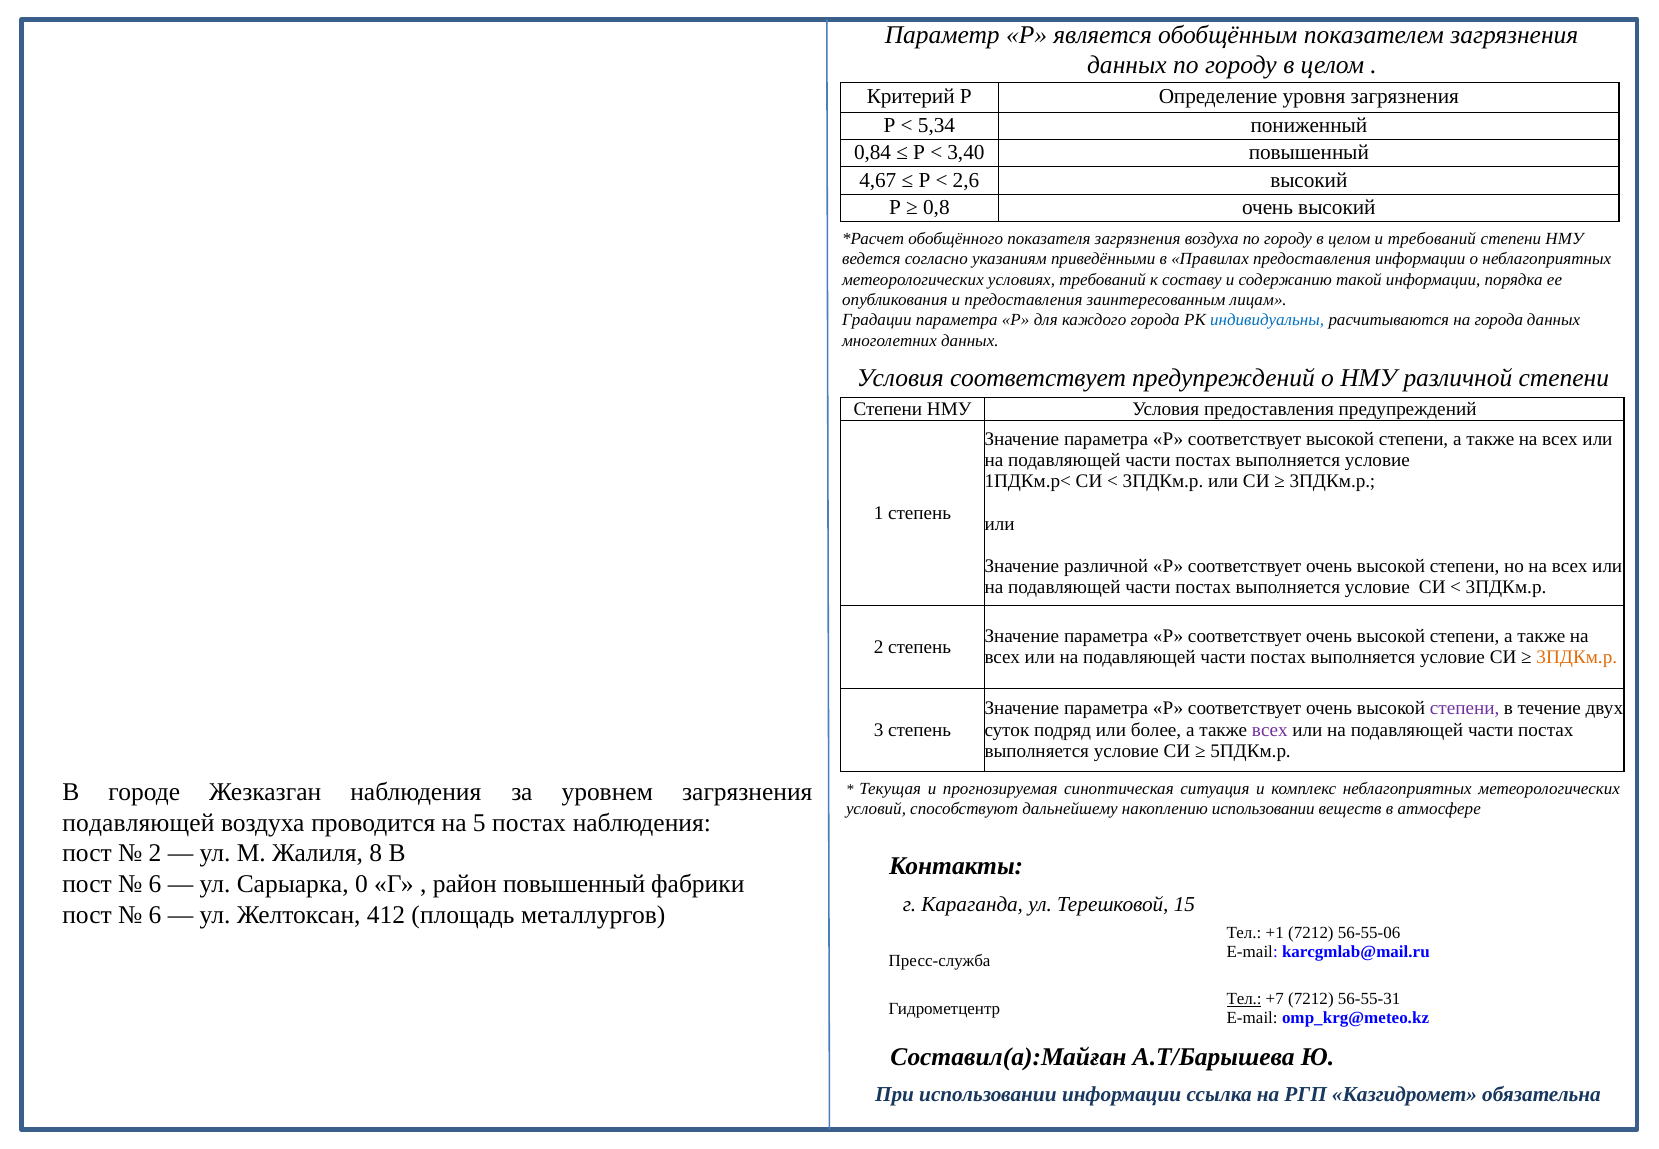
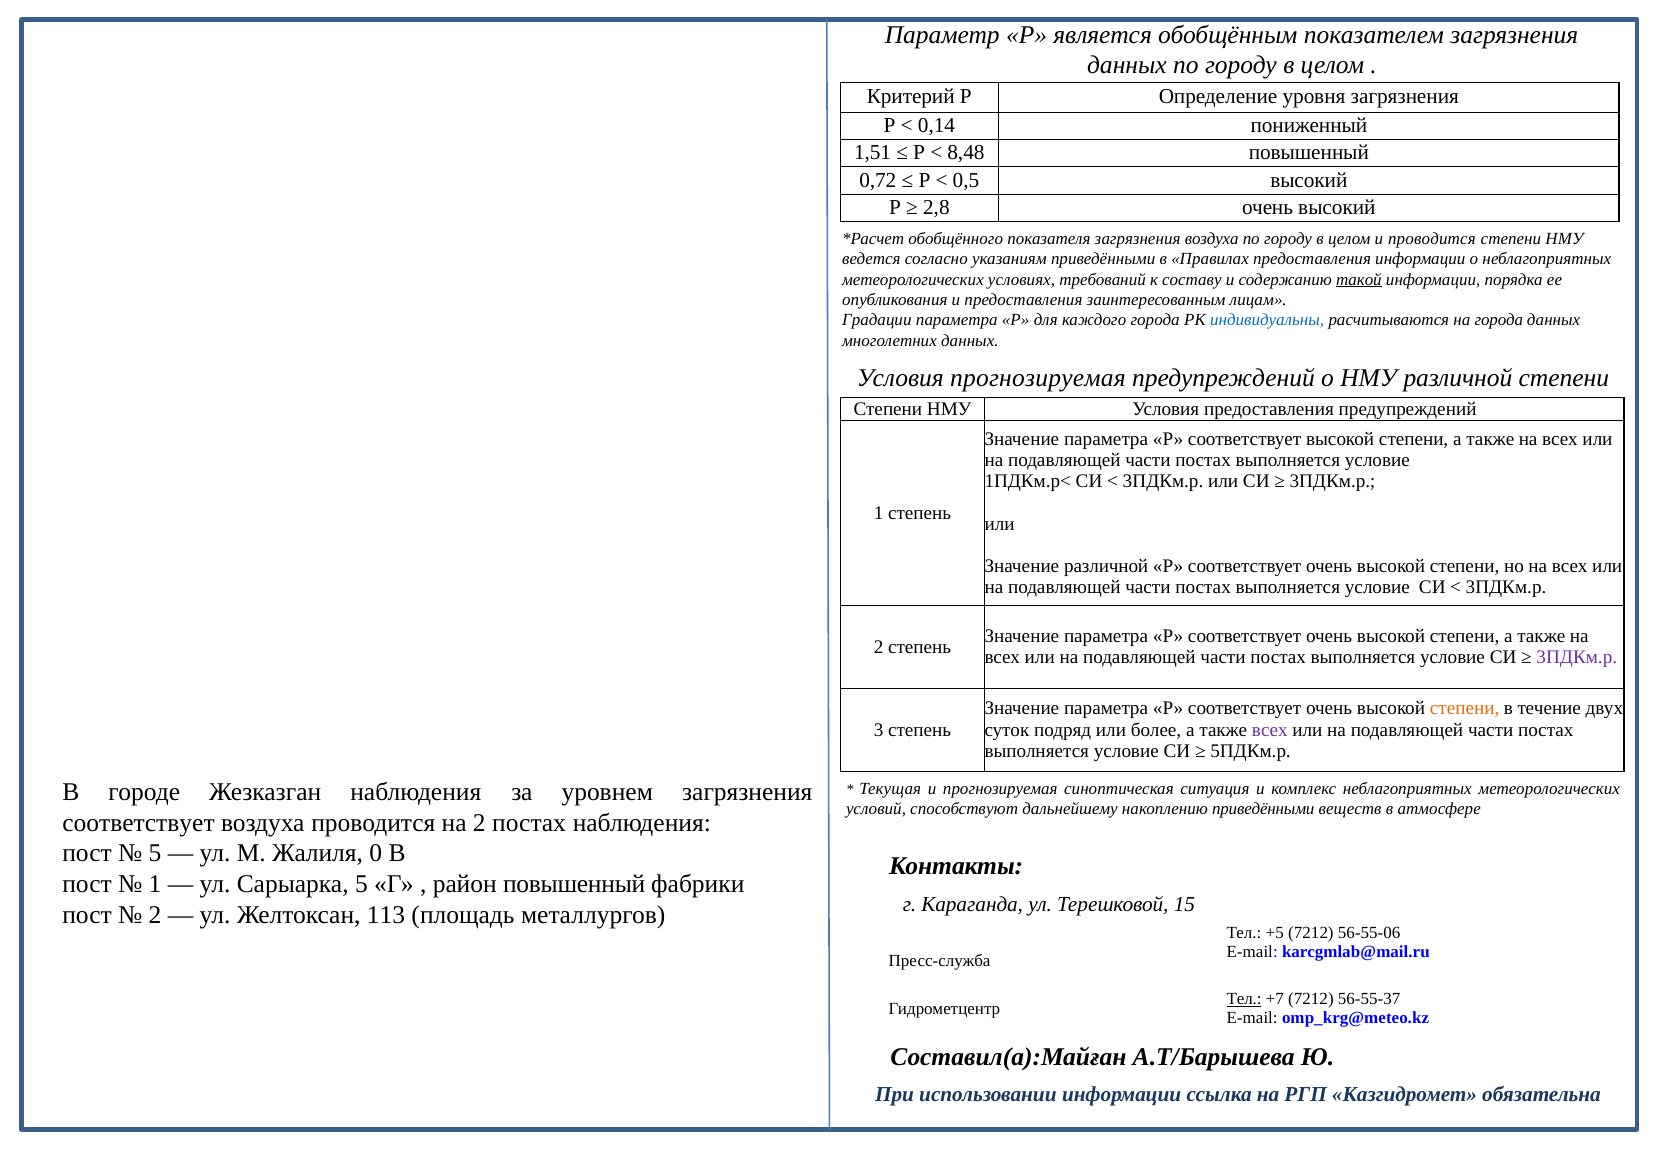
5,34: 5,34 -> 0,14 (936, 125)
0,84: 0,84 -> 1,51 (873, 153)
3,40: 3,40 -> 8,48 (966, 153)
4,67: 4,67 -> 0,72 (878, 180)
2,6: 2,6 -> 0,5 (966, 180)
0,8: 0,8 -> 2,8 (936, 208)
и требований: требований -> проводится (1432, 239)
такой underline: none -> present (1359, 279)
Условия соответствует: соответствует -> прогнозируемая (1038, 378)
3ПДКм.р colour: orange -> purple (1577, 657)
степени colour: purple -> orange (1465, 708)
накоплению использовании: использовании -> приведёнными (1263, 809)
подавляющей: подавляющей -> соответствует (139, 822)
на 5: 5 -> 2 (479, 822)
2: 2 -> 5 (155, 853)
8: 8 -> 0 (376, 853)
6: 6 -> 1 (155, 884)
Сарыарка 0: 0 -> 5 (361, 884)
6: 6 -> 2 (155, 914)
412: 412 -> 113 (386, 914)
+1: +1 -> +5 (1275, 933)
56-55-31: 56-55-31 -> 56-55-37 (1369, 999)
